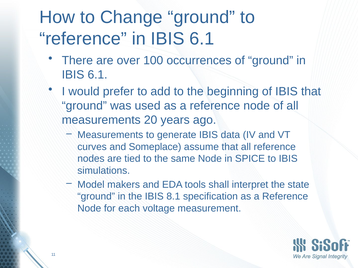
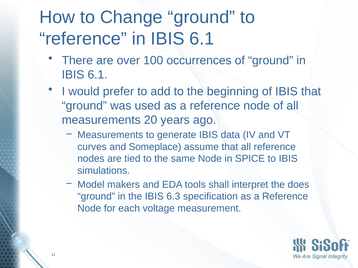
state: state -> does (298, 185)
8.1: 8.1 -> 6.3 (173, 197)
